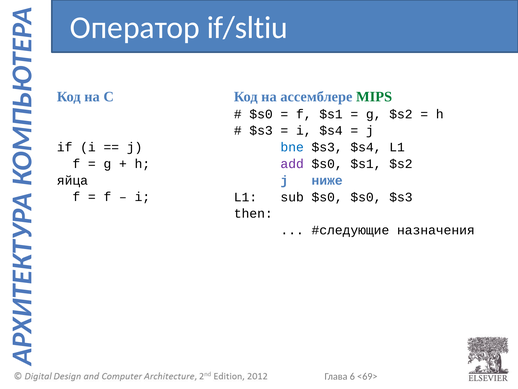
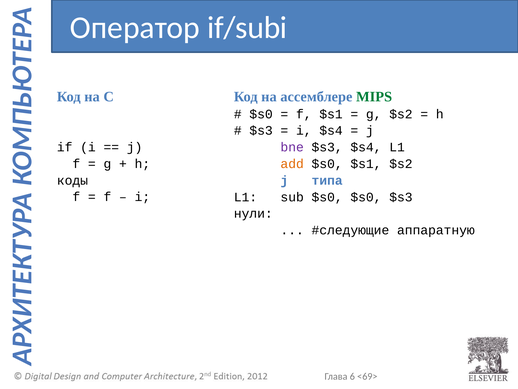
if/sltiu: if/sltiu -> if/subi (247, 28)
bne colour: blue -> purple (292, 147)
add colour: purple -> orange (292, 164)
яйца: яйца -> коды (72, 180)
ниже: ниже -> типа (327, 180)
then: then -> нули (253, 213)
назначения: назначения -> аппаратную (436, 230)
